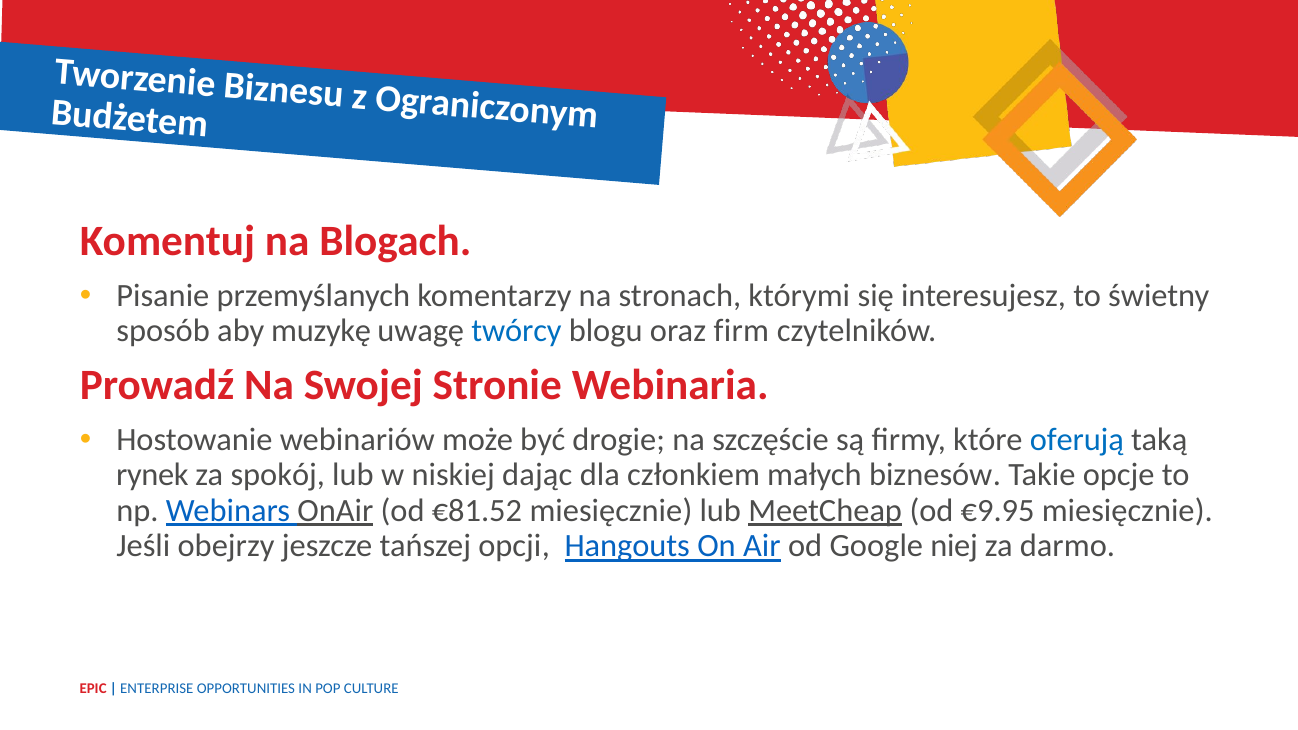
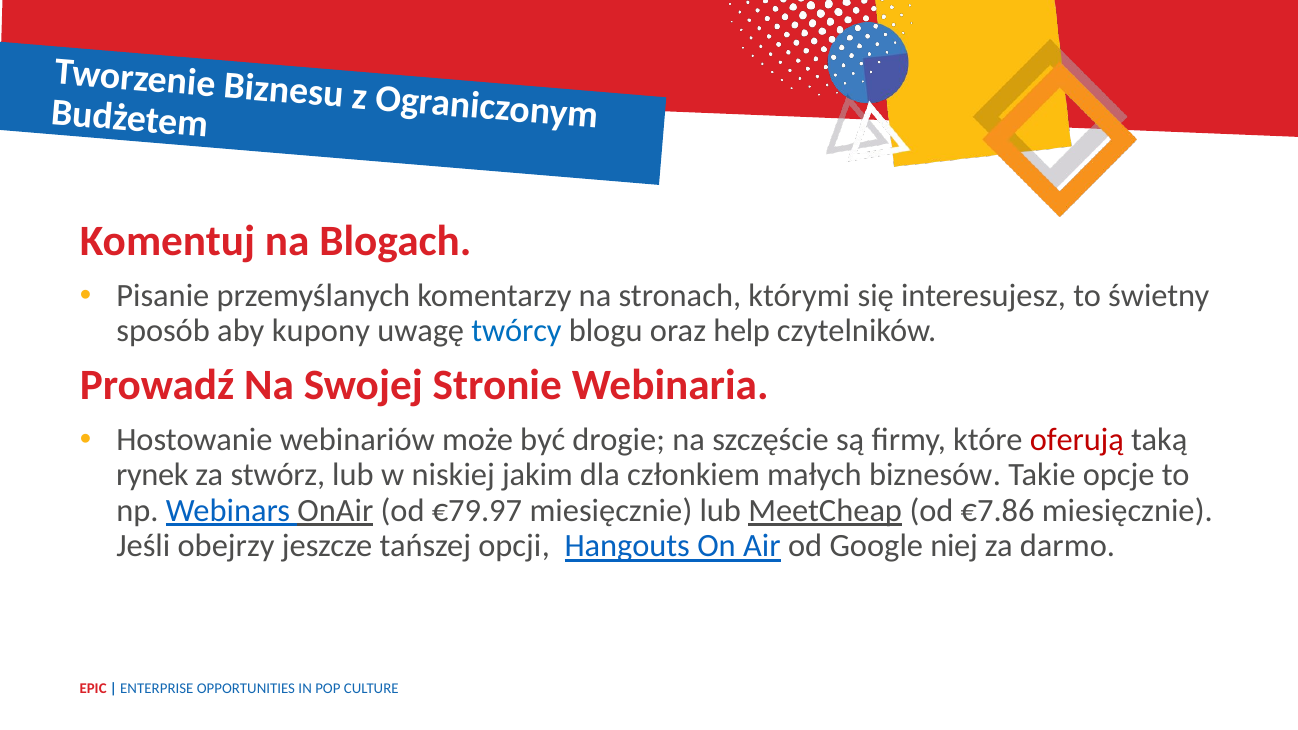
muzykę: muzykę -> kupony (321, 331)
firm: firm -> help (742, 331)
oferują colour: blue -> red (1077, 440)
spokój: spokój -> stwórz (278, 475)
dając: dając -> jakim (537, 475)
€81.52: €81.52 -> €79.97 (477, 511)
€9.95: €9.95 -> €7.86 (998, 511)
